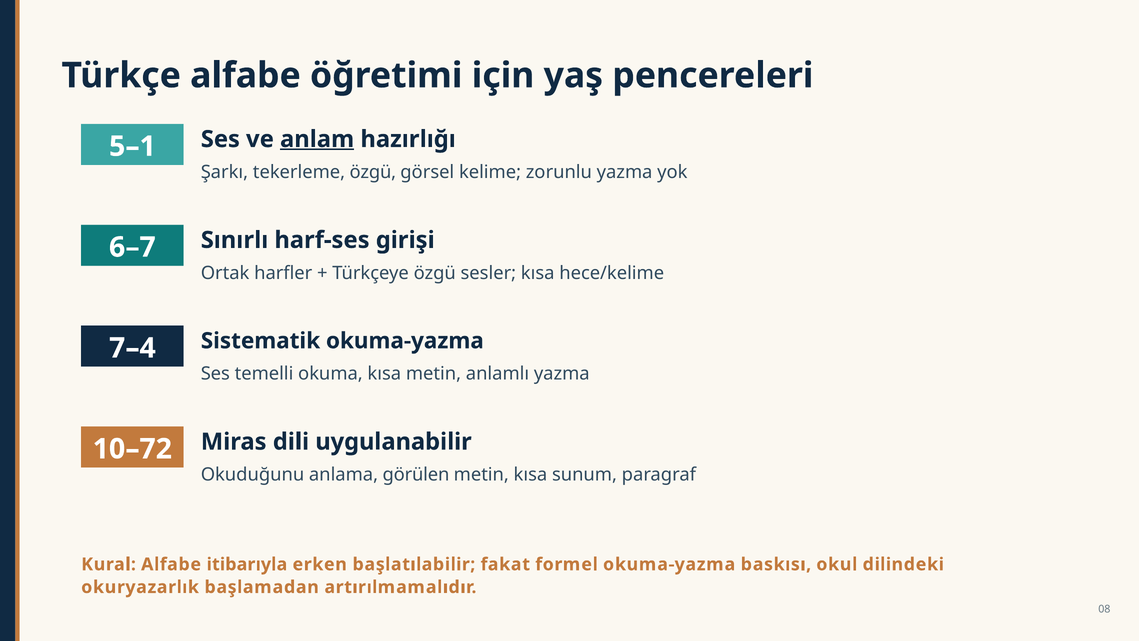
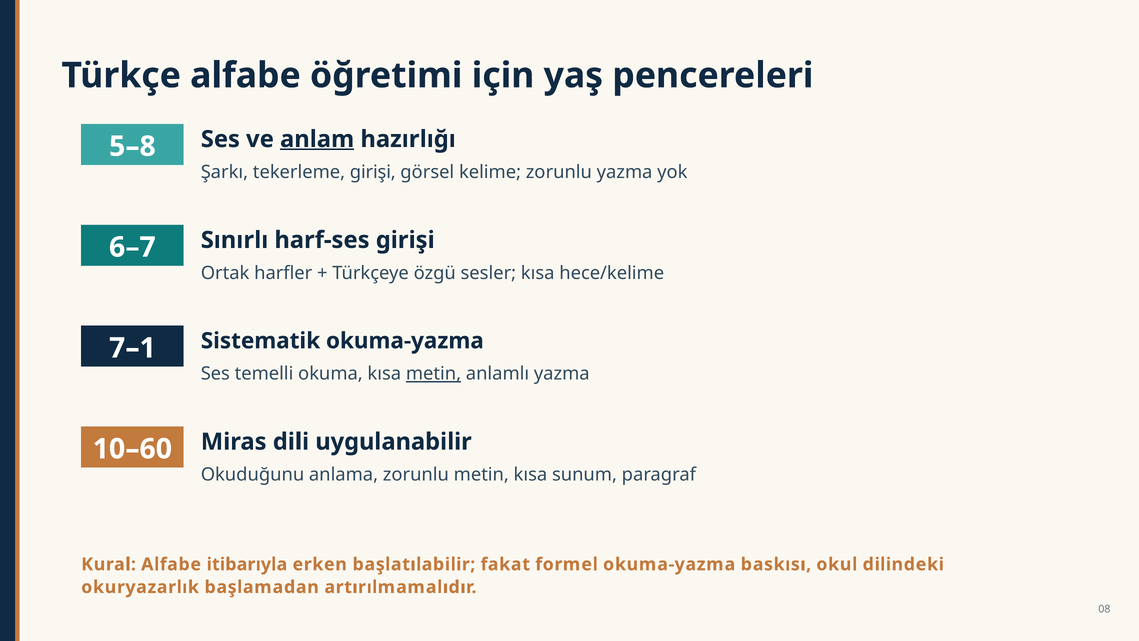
5–1: 5–1 -> 5–8 (132, 146)
tekerleme özgü: özgü -> girişi (373, 172)
7–4: 7–4 -> 7–1 (132, 348)
metin underline: none -> present (433, 374)
10–72: 10–72 -> 10–60 (132, 449)
anlama görülen: görülen -> zorunlu (416, 474)
